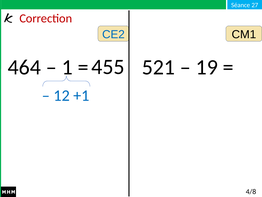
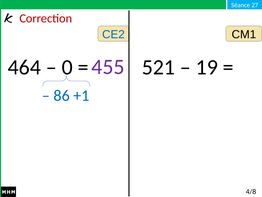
1: 1 -> 0 (67, 67)
455 colour: black -> purple (108, 67)
12: 12 -> 86 (62, 95)
